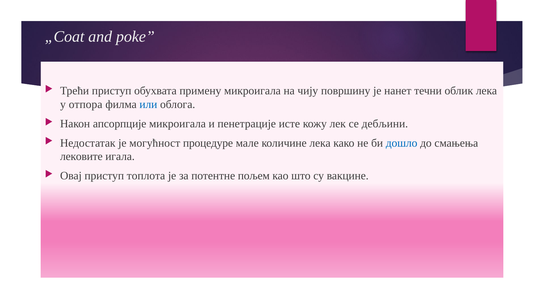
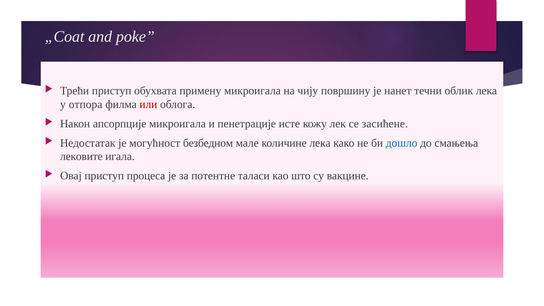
или colour: blue -> red (148, 104)
дебљини: дебљини -> засићене (385, 124)
процедуре: процедуре -> безбедном (208, 143)
топлота: топлота -> процеса (146, 176)
пољем: пољем -> таласи (254, 176)
